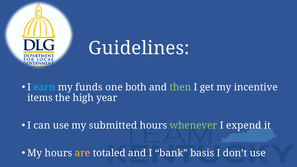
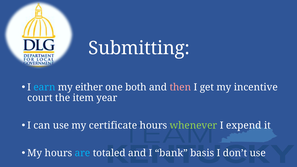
Guidelines: Guidelines -> Submitting (139, 48)
funds: funds -> either (89, 87)
then colour: light green -> pink (180, 87)
items: items -> court (40, 98)
high: high -> item (83, 98)
submitted: submitted -> certificate (113, 126)
are colour: yellow -> light blue (83, 153)
